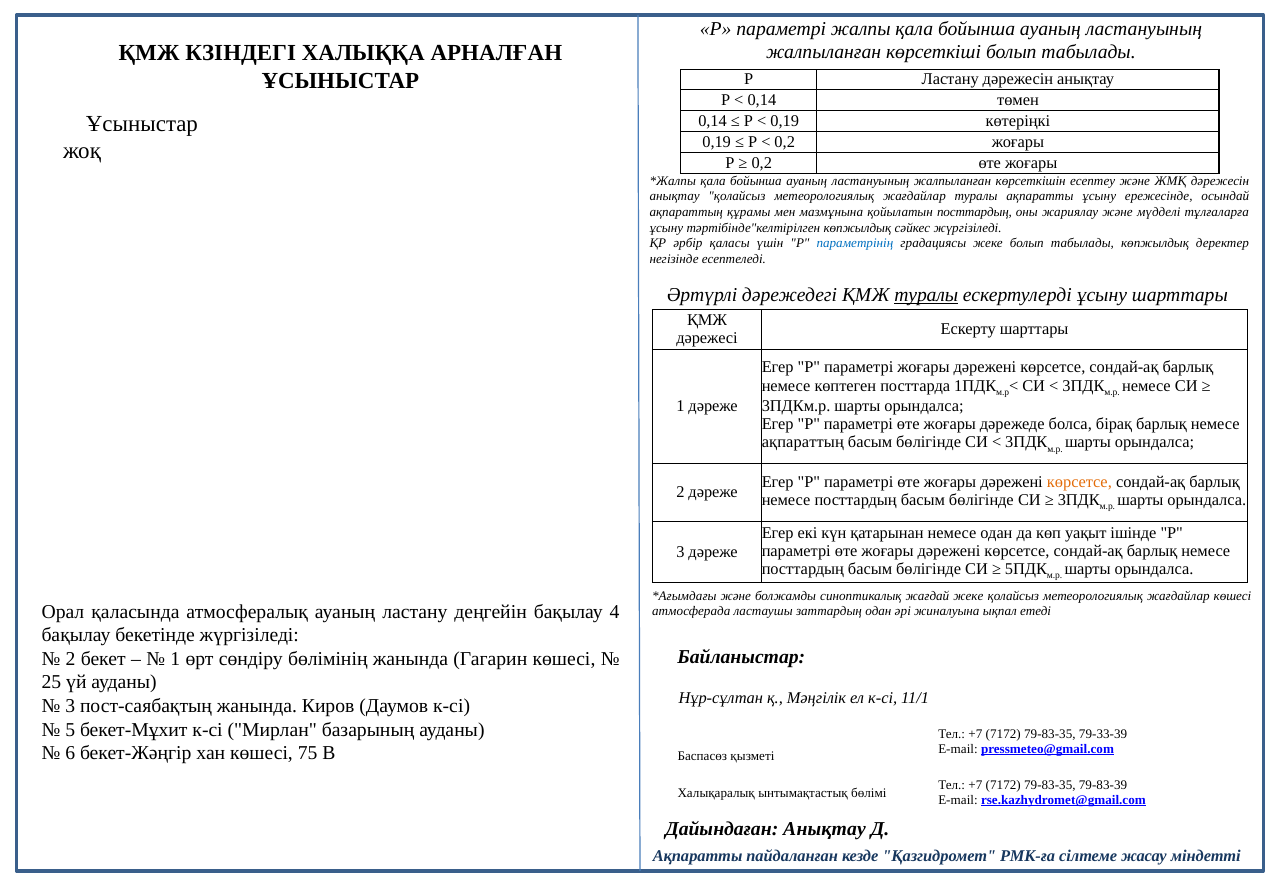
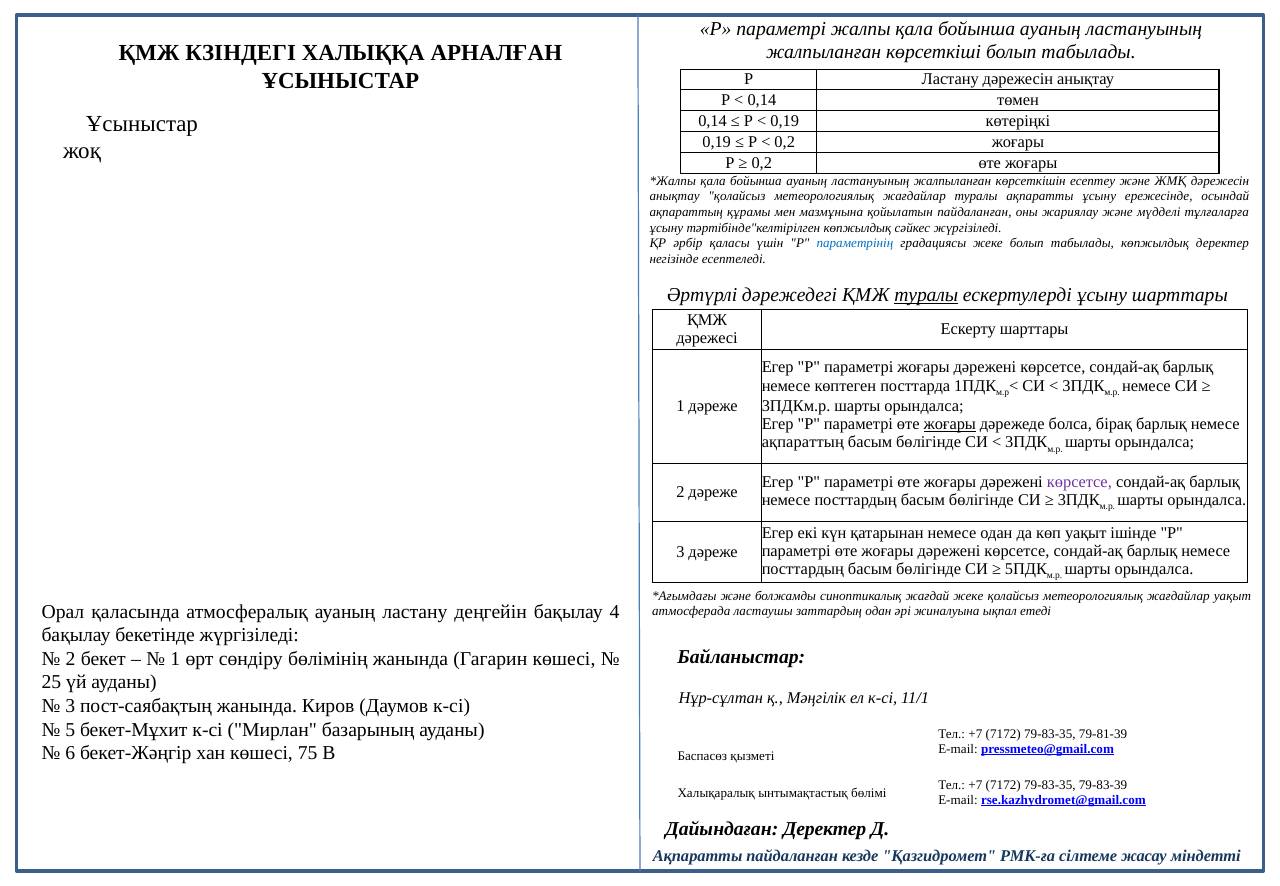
қойылатын посттардың: посттардың -> пайдаланған (974, 212)
жоғары underline: none -> present (950, 424)
көрсетсе colour: orange -> purple (1079, 482)
жағдайлар көшесі: көшесі -> уақыт (1232, 596)
79-33-39: 79-33-39 -> 79-81-39 (1103, 734)
Дайындаған Анықтау: Анықтау -> Деректер (825, 829)
